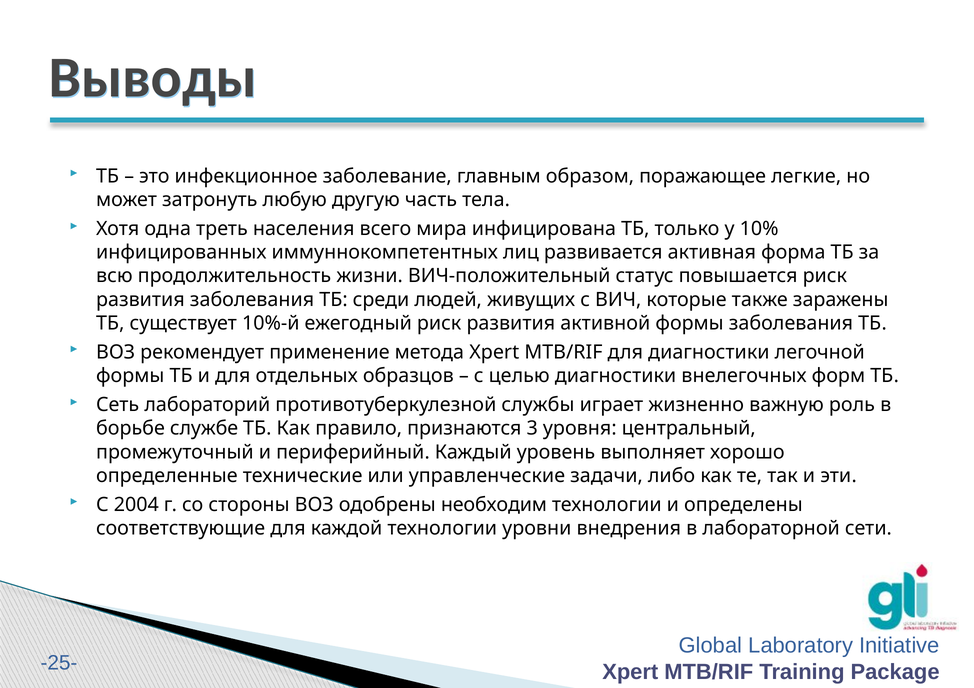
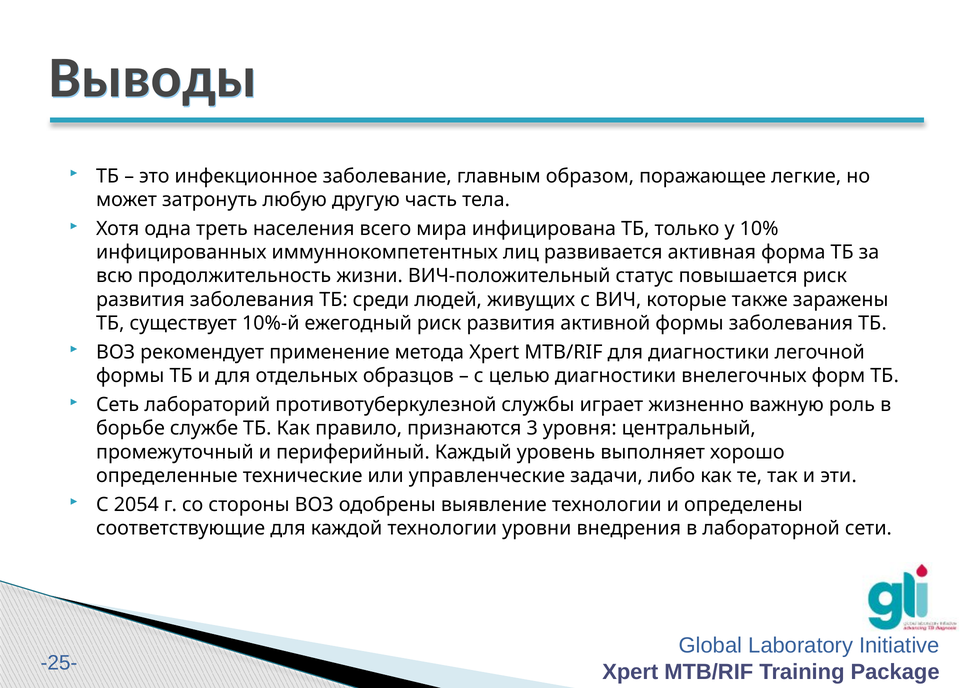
2004: 2004 -> 2054 (136, 504)
необходим: необходим -> выявление (494, 504)
